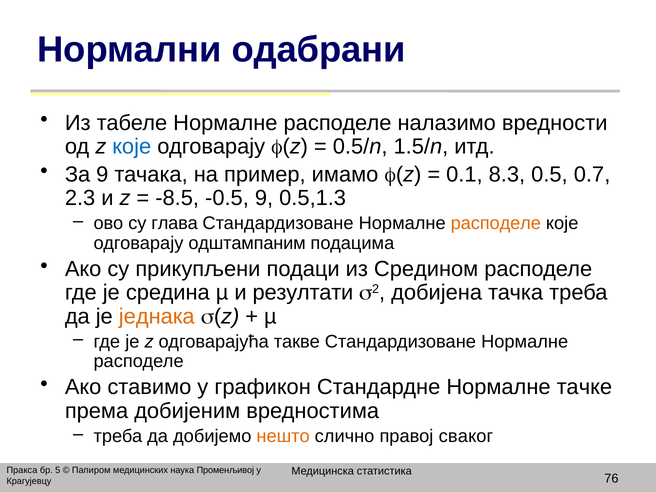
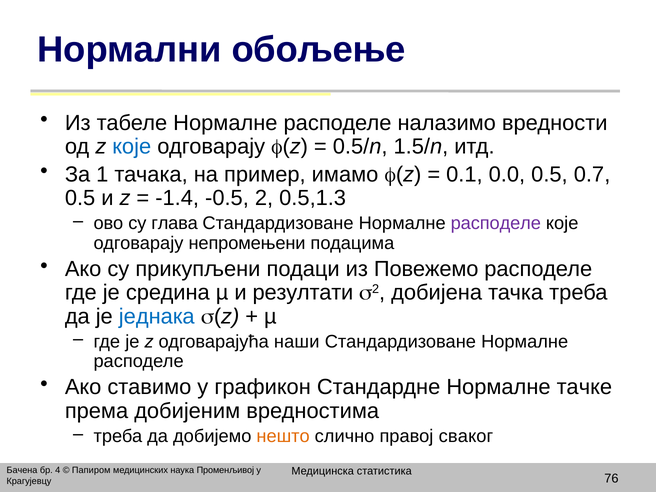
одабрани: одабрани -> обољење (319, 50)
За 9: 9 -> 1 (102, 174)
8.3: 8.3 -> 0.0 (507, 174)
2.3: 2.3 -> 0.5 (80, 198)
-8.5: -8.5 -> -1.4 (177, 198)
-0.5 9: 9 -> 2 (264, 198)
расподеле colour: orange -> purple (496, 223)
одштампаним: одштампаним -> непромењени (247, 243)
Средином: Средином -> Повежемо (426, 269)
једнака colour: orange -> blue (157, 316)
такве: такве -> наши (297, 342)
Пракса: Пракса -> Бачена (22, 470)
5: 5 -> 4 (58, 470)
